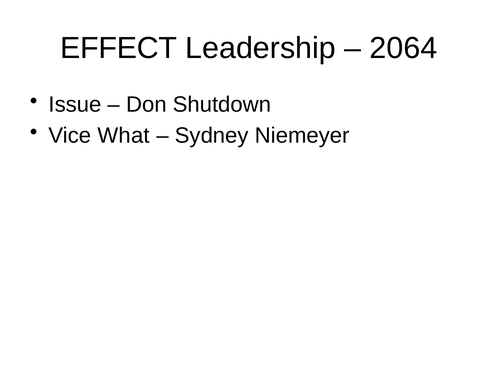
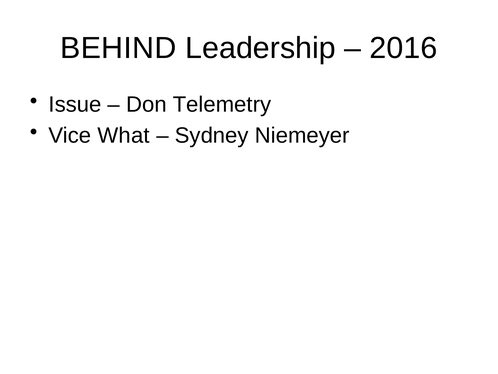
EFFECT: EFFECT -> BEHIND (118, 48)
2064: 2064 -> 2016 (403, 48)
Shutdown: Shutdown -> Telemetry (222, 104)
